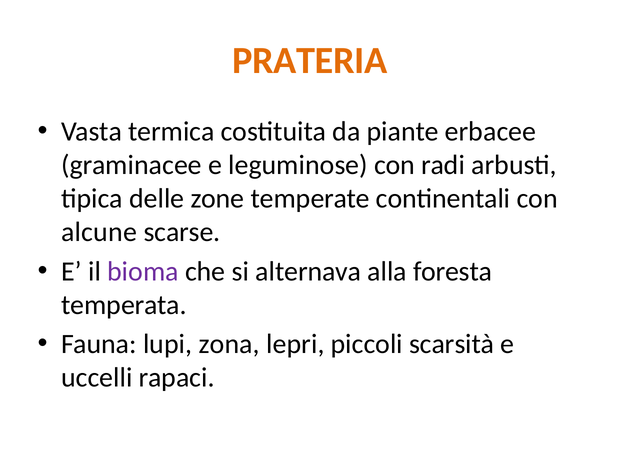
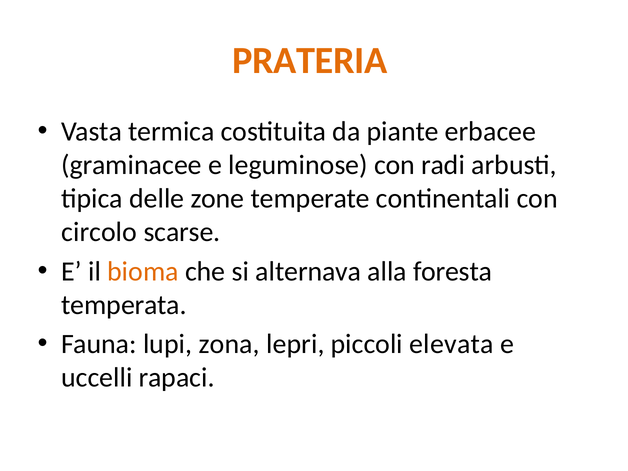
alcune: alcune -> circolo (99, 232)
bioma colour: purple -> orange (143, 271)
scarsità: scarsità -> elevata (451, 344)
